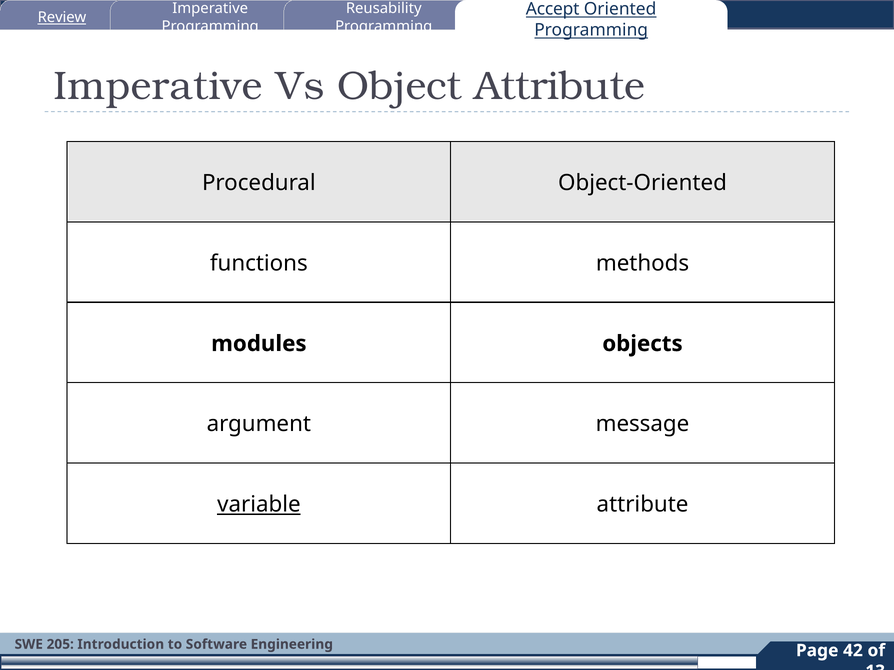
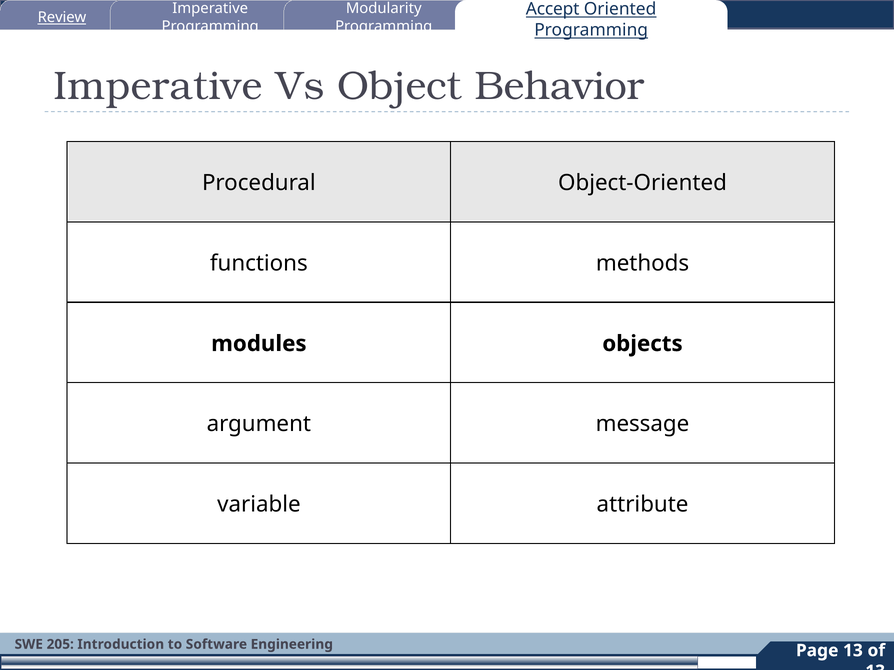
Reusability: Reusability -> Modularity (384, 9)
Object Attribute: Attribute -> Behavior (559, 86)
variable underline: present -> none (259, 505)
Page 42: 42 -> 13 (853, 651)
